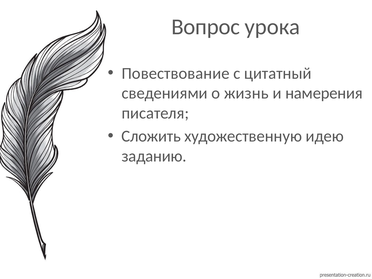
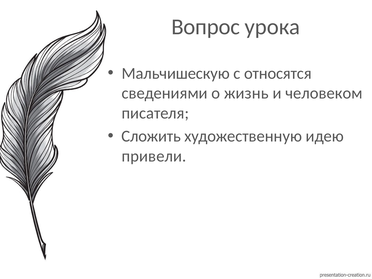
Повествование: Повествование -> Мальчишескую (176, 73)
цитатный: цитатный -> относятся (278, 73)
намерения: намерения -> человеком (324, 93)
заданию: заданию -> привели (154, 156)
